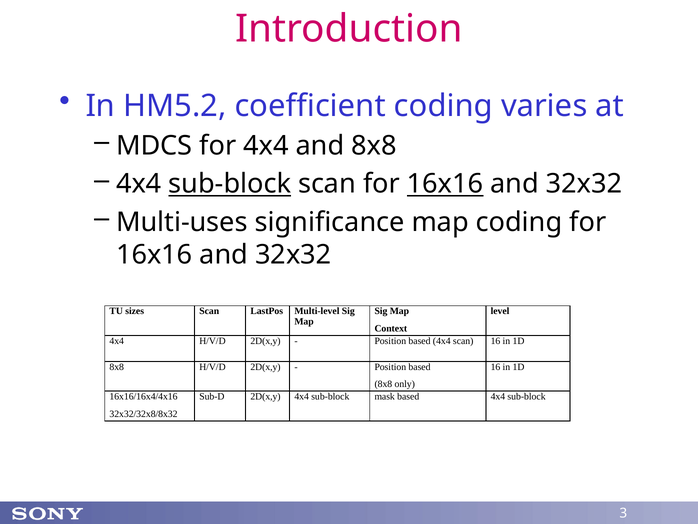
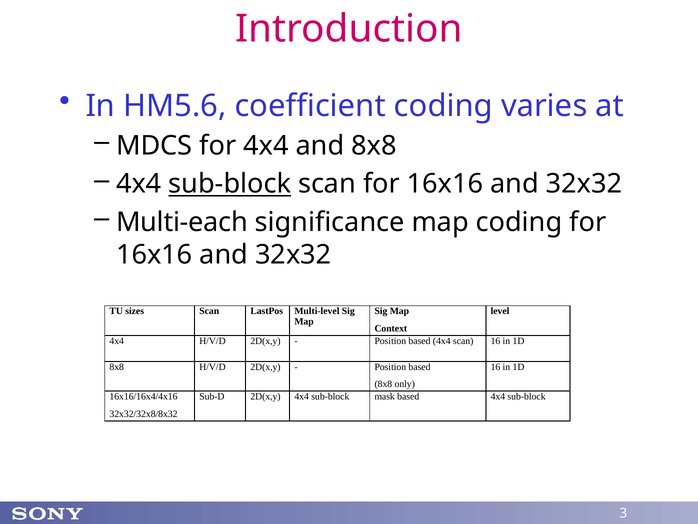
HM5.2: HM5.2 -> HM5.6 (175, 106)
16x16 underline: present -> none (445, 184)
Multi-uses: Multi-uses -> Multi-each (182, 222)
